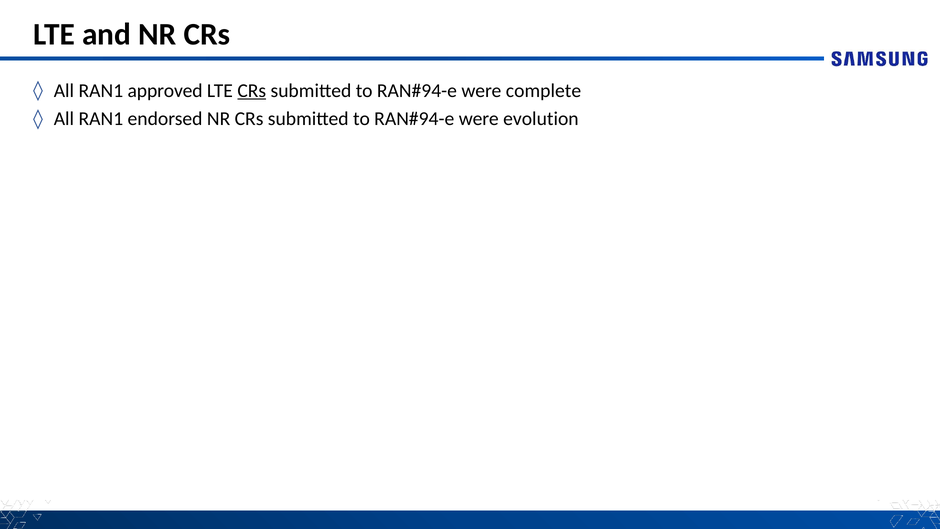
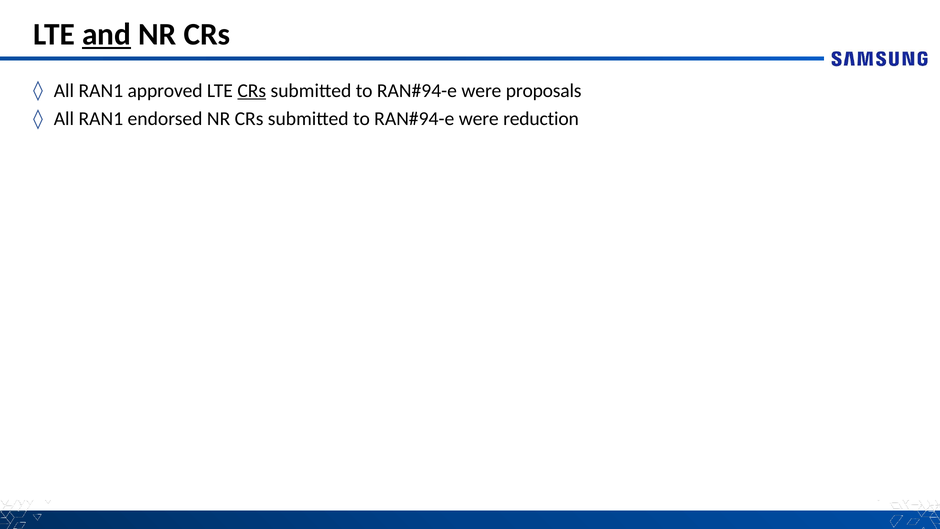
and underline: none -> present (107, 34)
complete: complete -> proposals (544, 91)
evolution: evolution -> reduction (541, 119)
